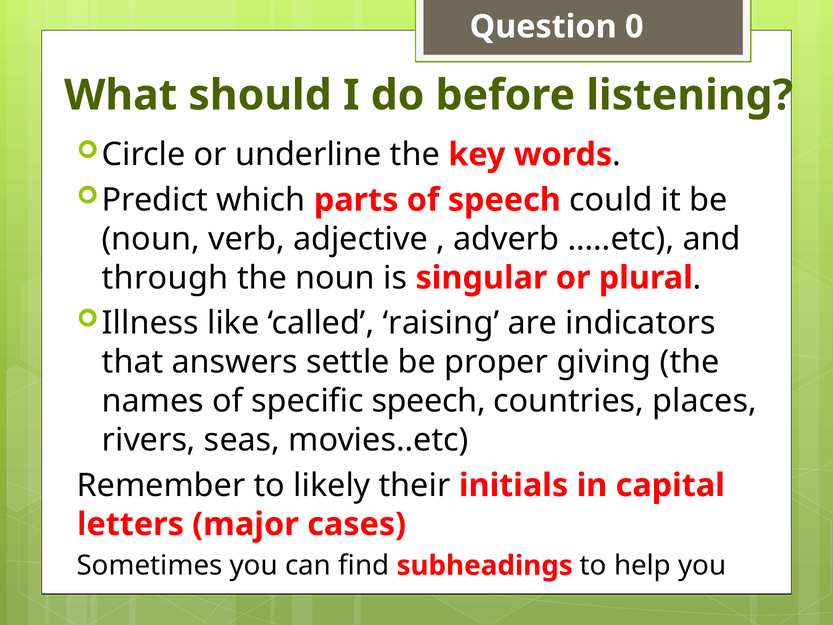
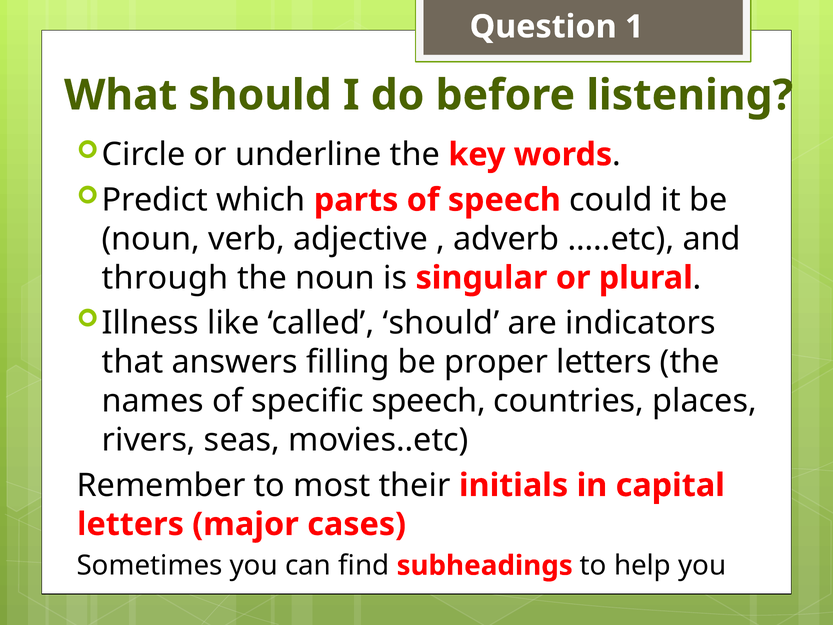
0: 0 -> 1 (634, 27)
called raising: raising -> should (441, 323)
settle: settle -> filling (348, 362)
proper giving: giving -> letters (604, 362)
likely: likely -> most (332, 485)
